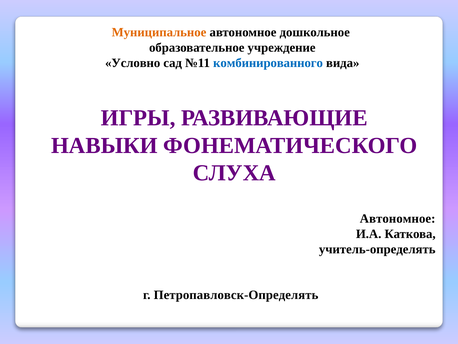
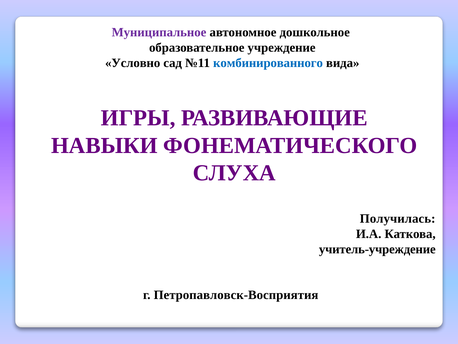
Муниципальное colour: orange -> purple (159, 32)
Автономное: Автономное -> Получилась (398, 218)
учитель-определять: учитель-определять -> учитель-учреждение (377, 249)
Петропавловск-Определять: Петропавловск-Определять -> Петропавловск-Восприятия (236, 295)
